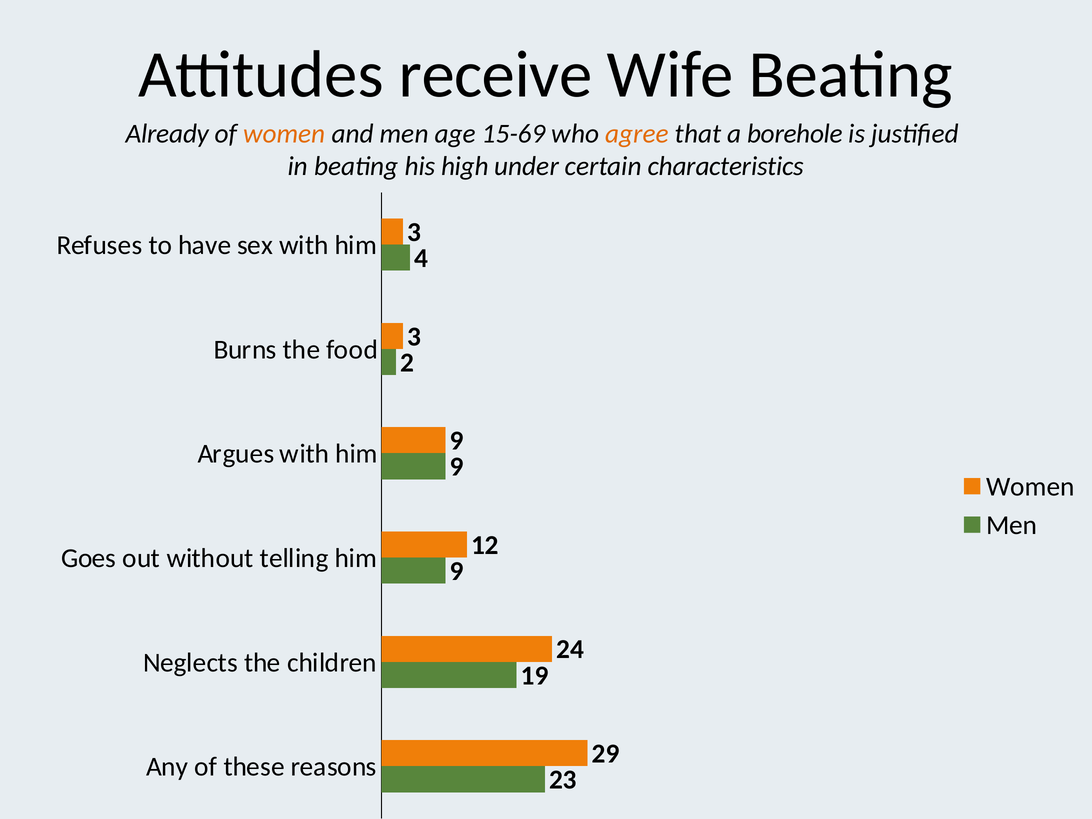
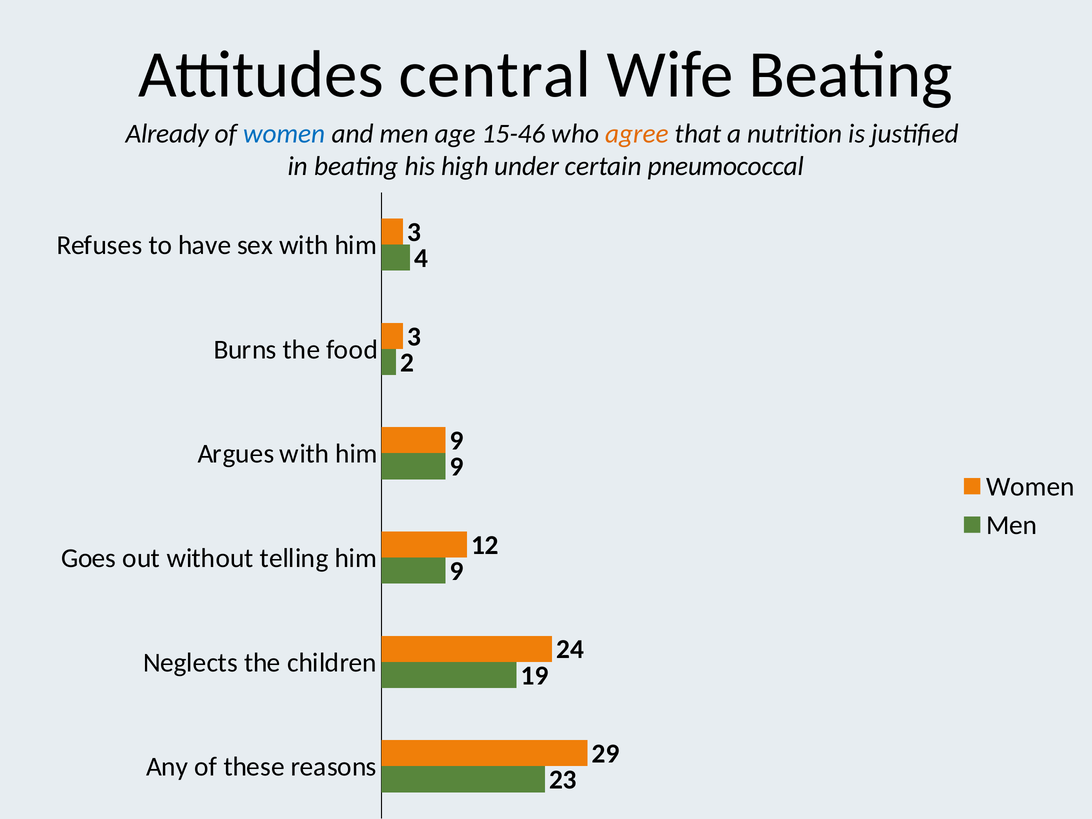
receive: receive -> central (495, 75)
women colour: orange -> blue (284, 134)
15-69: 15-69 -> 15-46 (514, 134)
borehole: borehole -> nutrition (795, 134)
characteristics: characteristics -> pneumococcal (726, 166)
